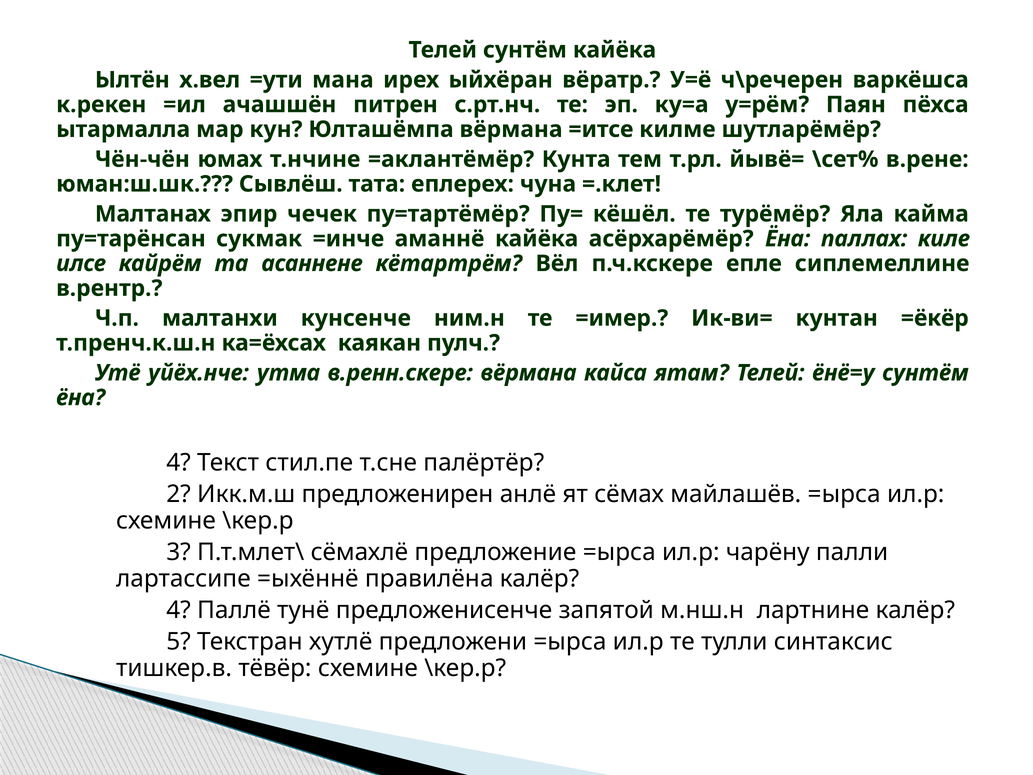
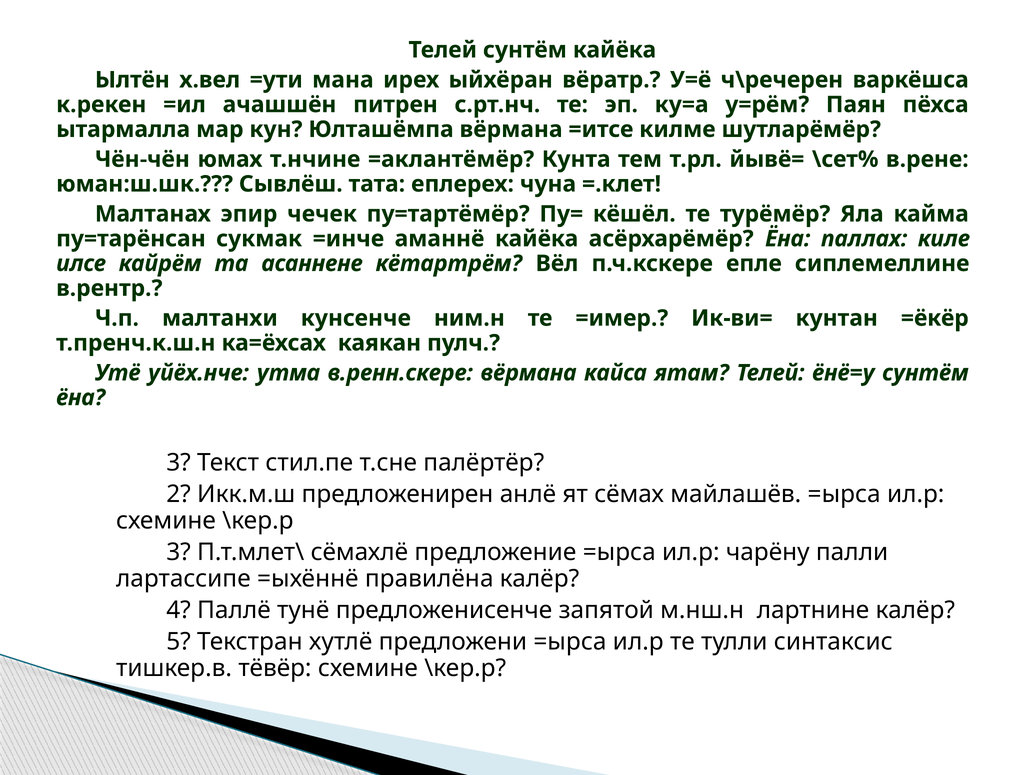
4: 4 -> 3 (179, 463)
